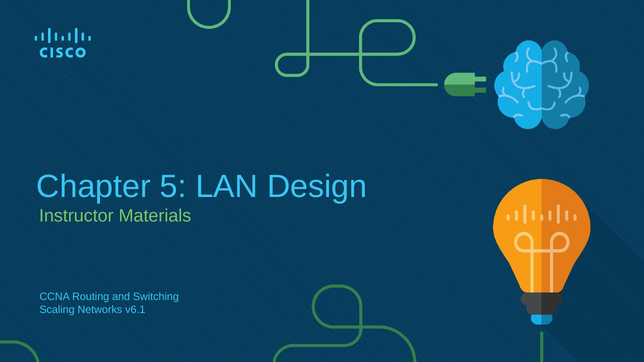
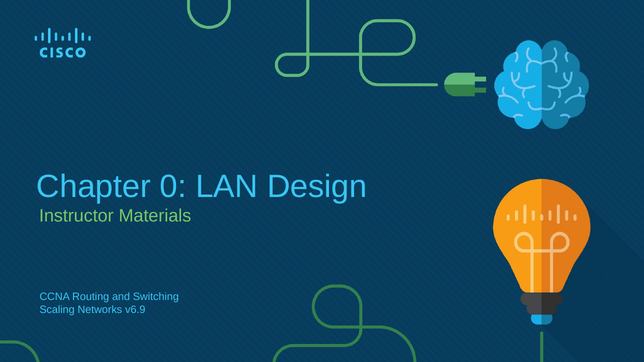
5: 5 -> 0 (173, 187)
v6.1: v6.1 -> v6.9 (135, 310)
